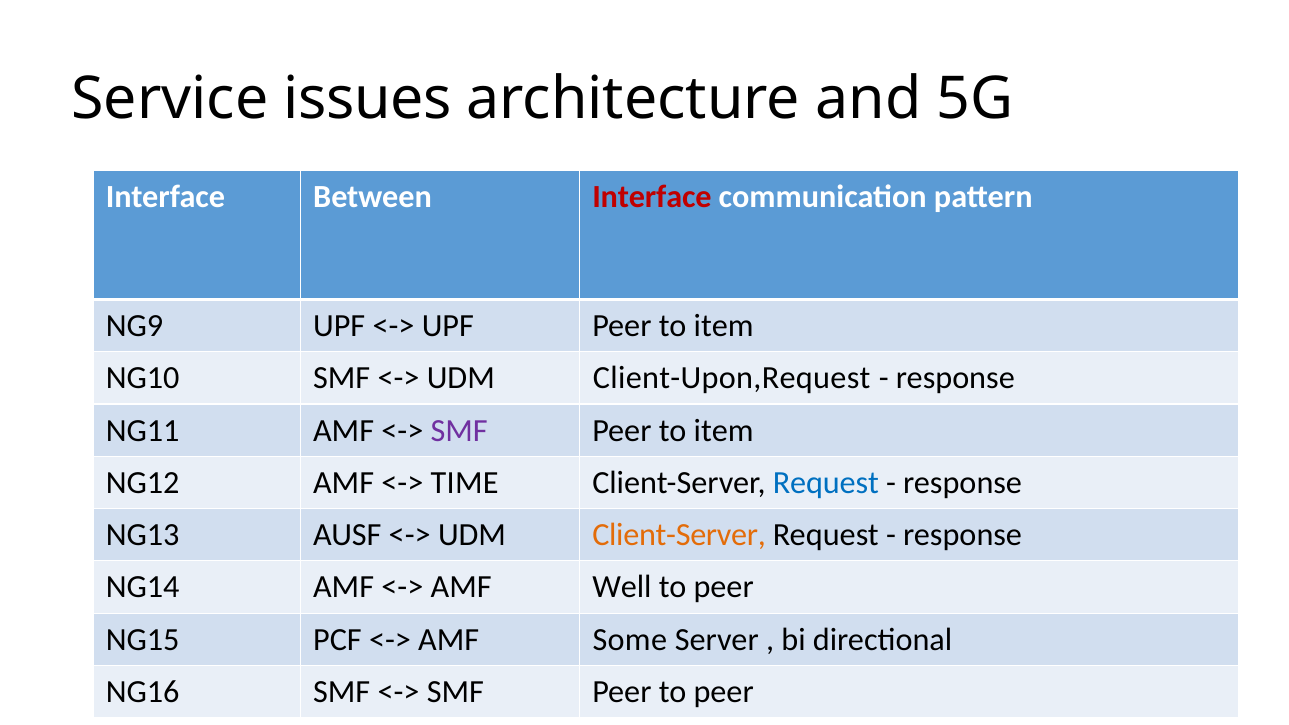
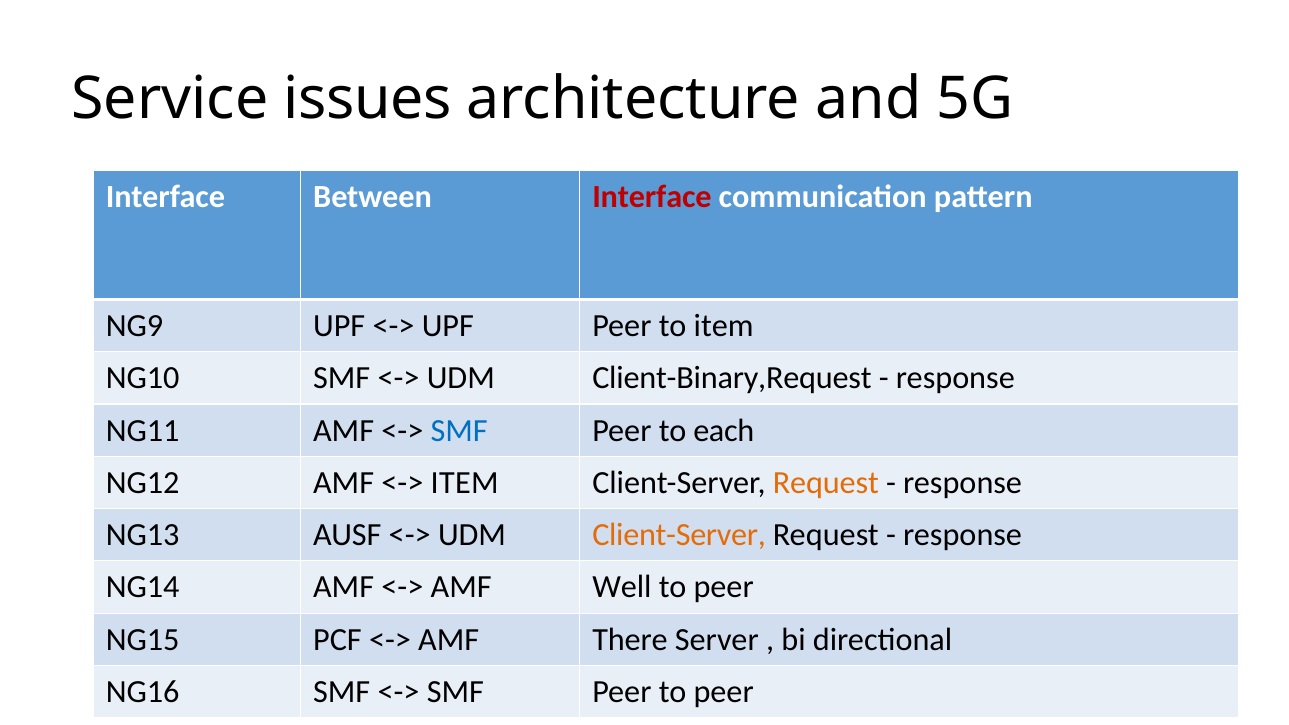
Client-Upon,Request: Client-Upon,Request -> Client-Binary,Request (732, 378)
SMF colour: purple -> blue (459, 430)
item: item -> each (724, 430)
TIME: TIME -> ITEM (465, 483)
Request colour: blue -> orange (826, 483)
Some: Some -> There (630, 640)
